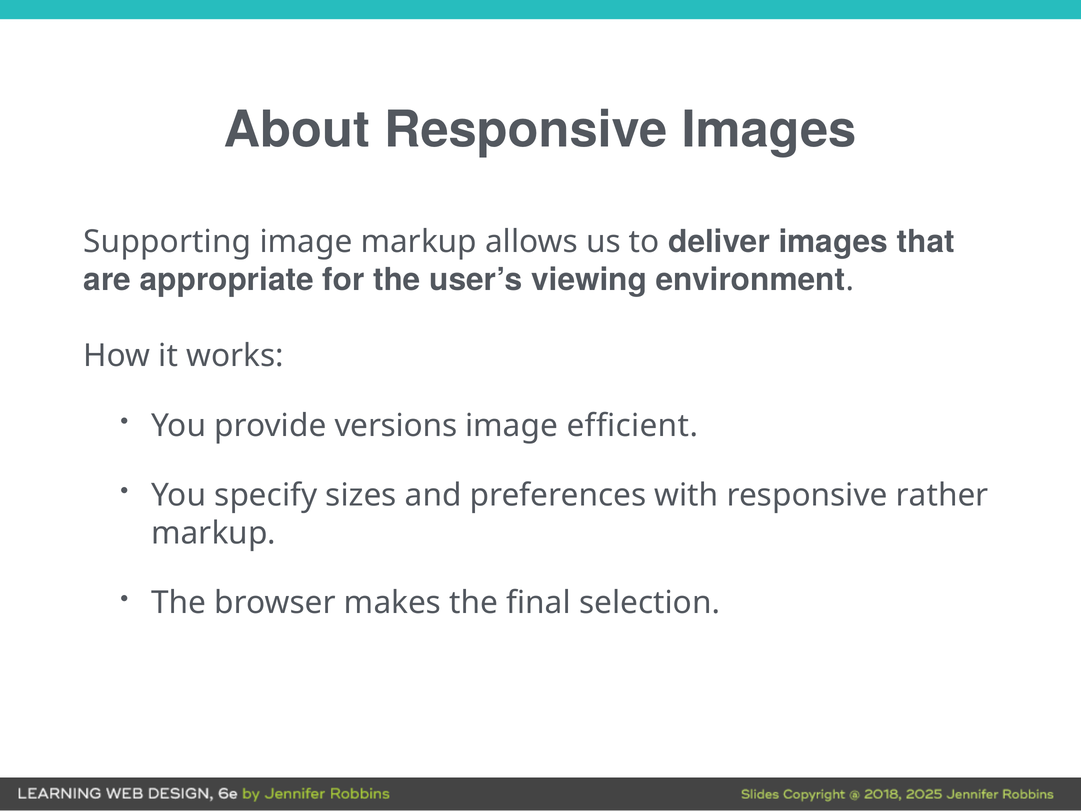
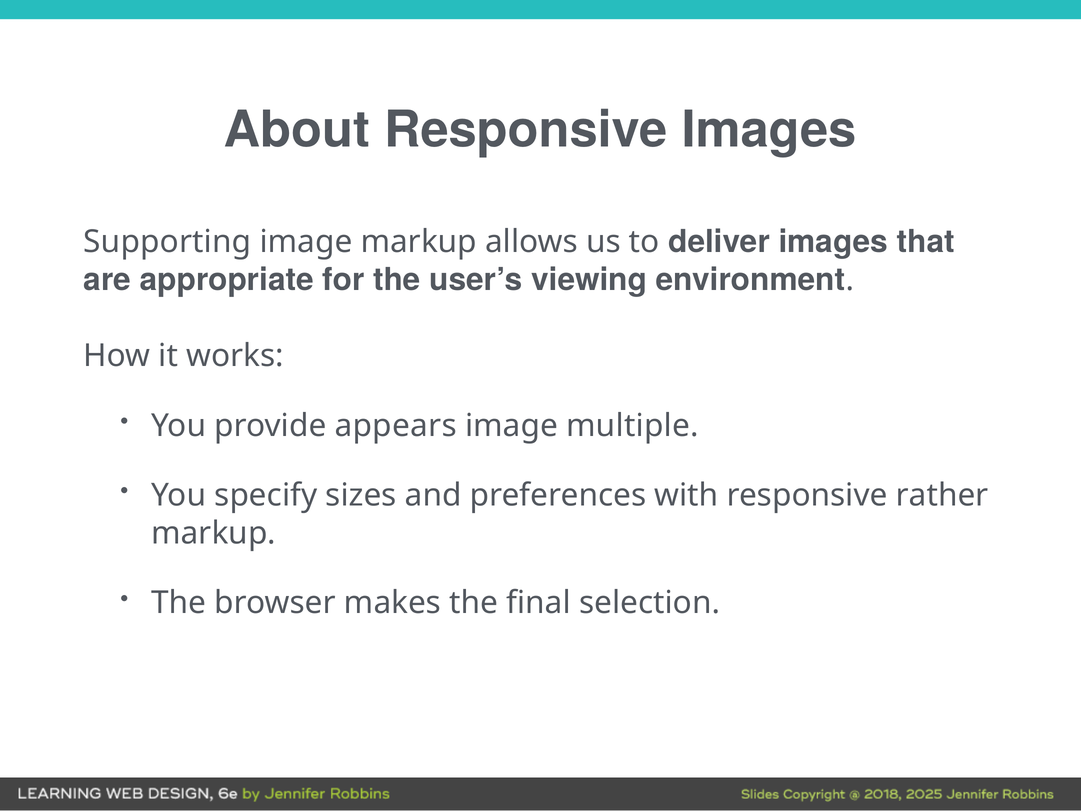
versions: versions -> appears (396, 426)
efficient: efficient -> multiple (632, 426)
